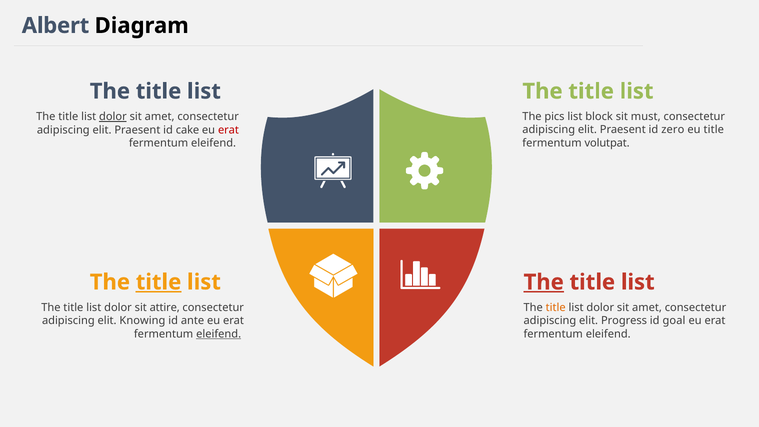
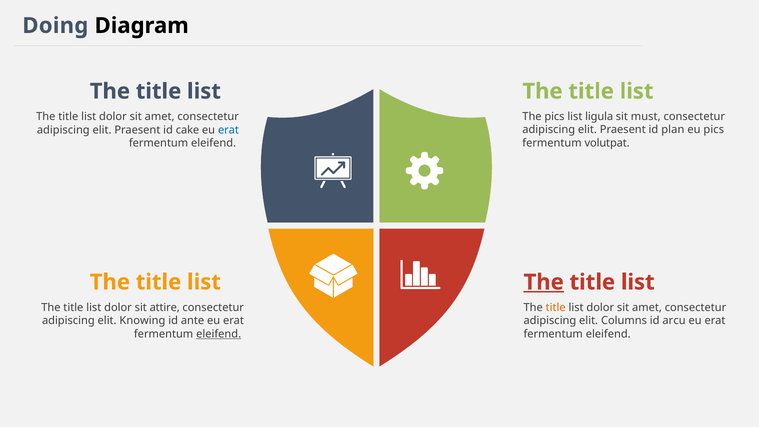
Albert: Albert -> Doing (55, 26)
block: block -> ligula (599, 116)
dolor underline: present -> none (113, 117)
zero: zero -> plan (673, 130)
eu title: title -> pics (714, 130)
erat colour: red -> blue (228, 130)
title underline: present -> none (159, 282)
Progress: Progress -> Columns (624, 321)
goal: goal -> arcu (674, 321)
